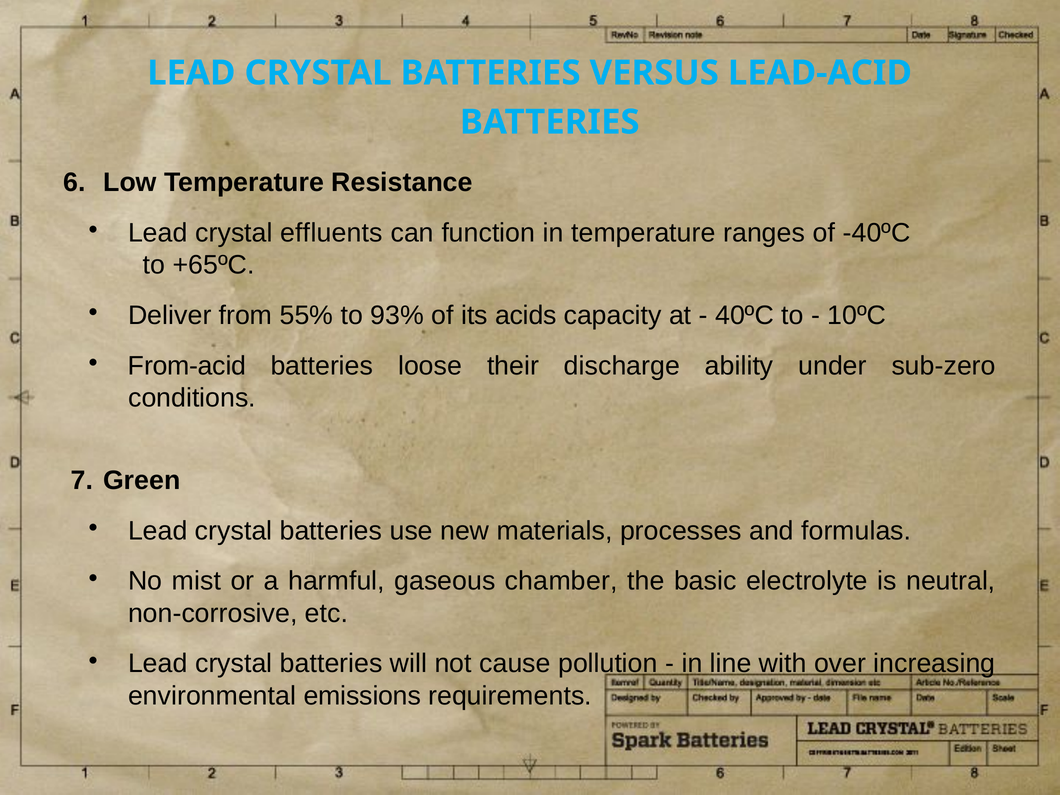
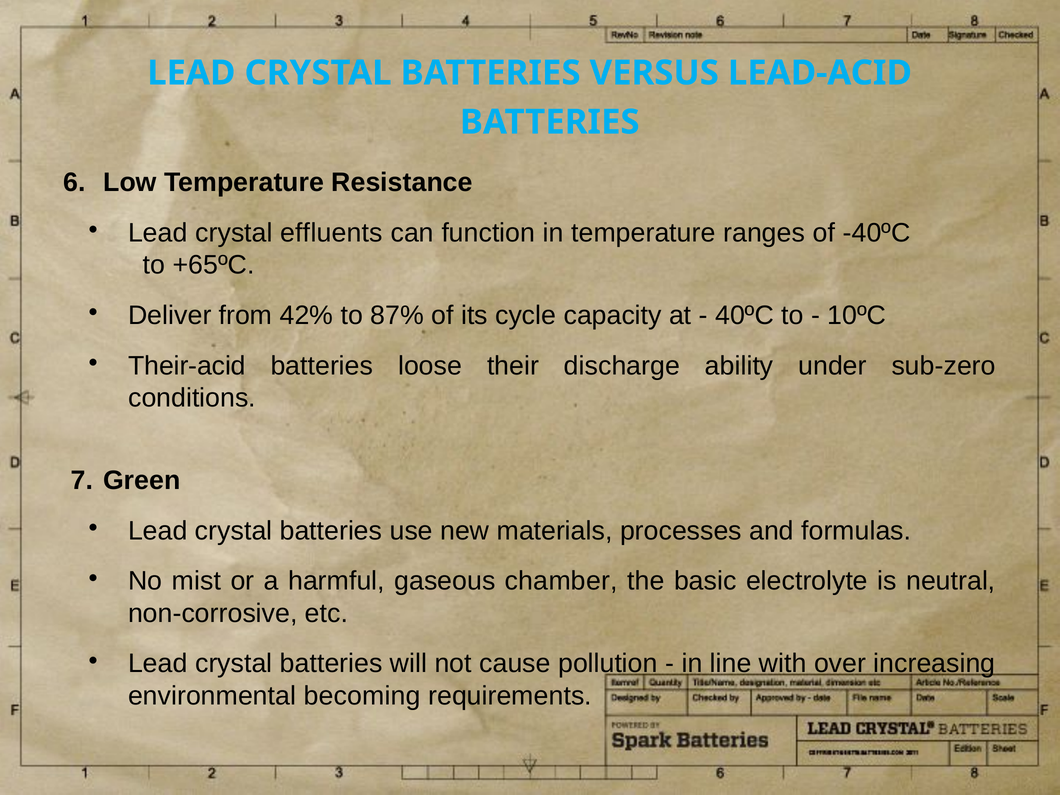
55%: 55% -> 42% (306, 315)
93%: 93% -> 87% (397, 315)
acids: acids -> cycle (526, 315)
From-acid: From-acid -> Their-acid (187, 366)
emissions: emissions -> becoming (362, 696)
